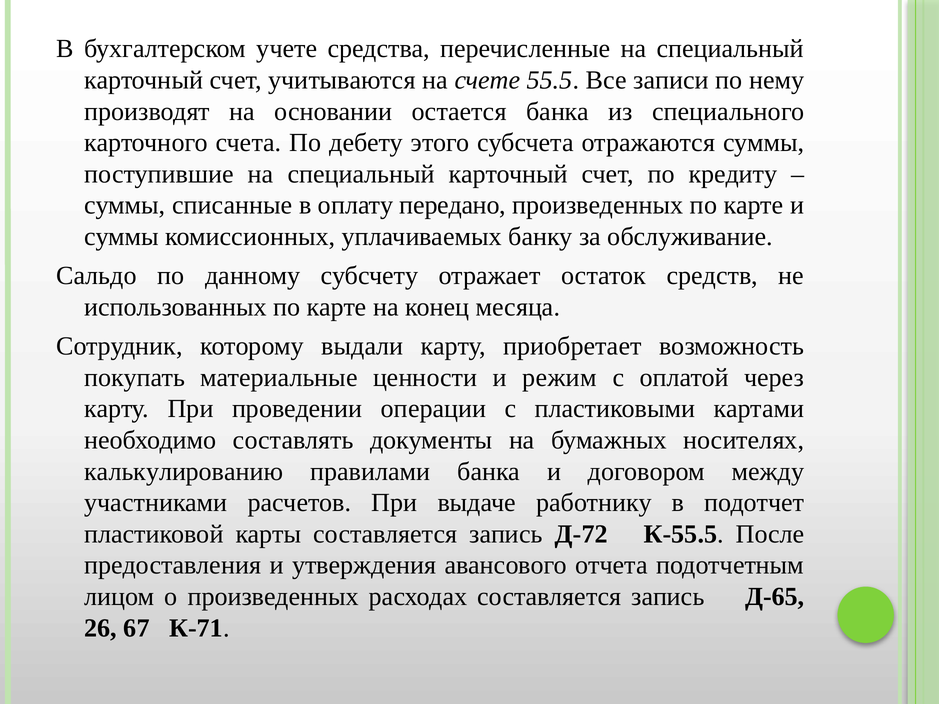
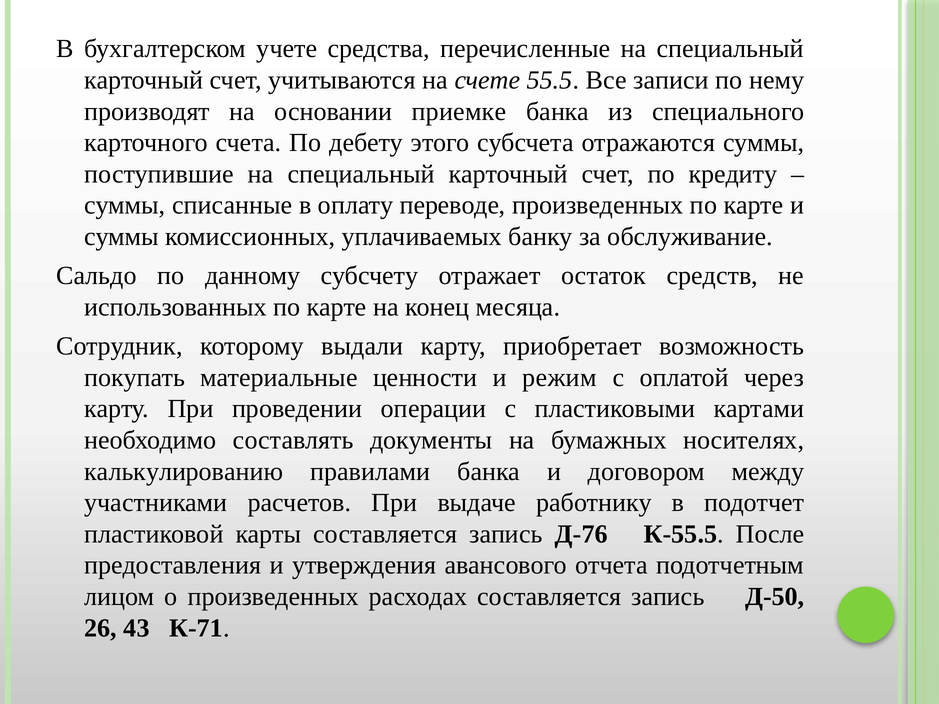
остается: остается -> приемке (459, 111)
передано: передано -> переводе (453, 205)
Д-72: Д-72 -> Д-76 (581, 534)
Д-65: Д-65 -> Д-50 (775, 597)
67: 67 -> 43 (137, 628)
